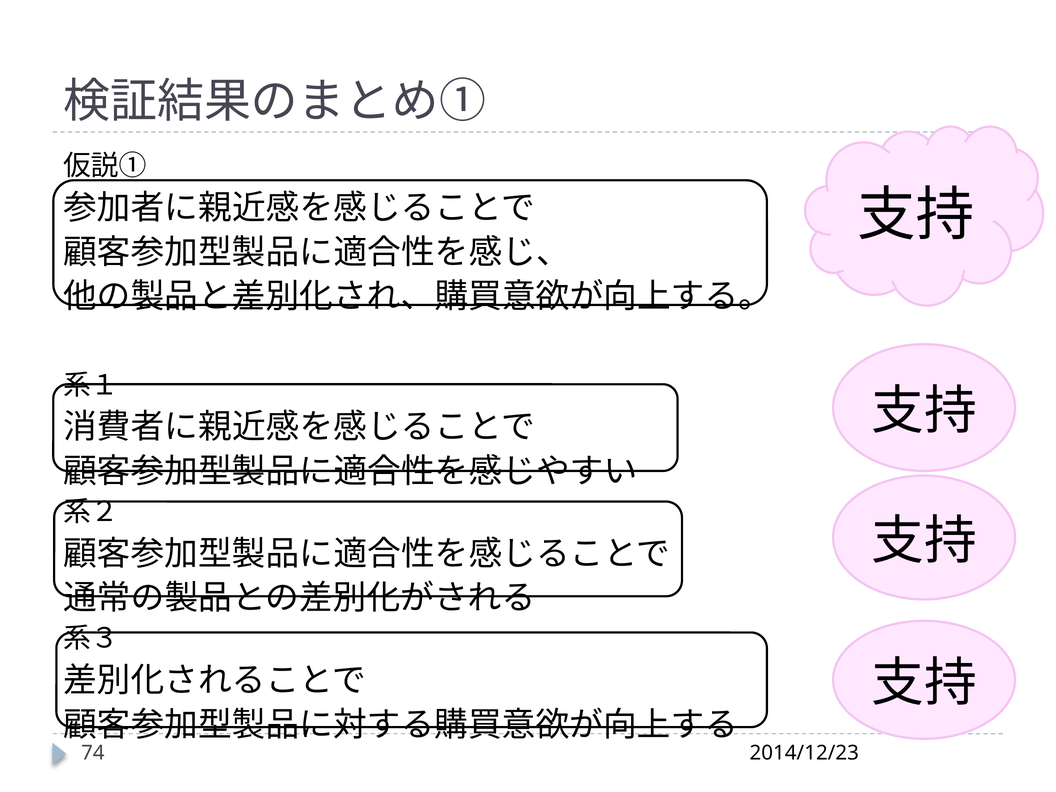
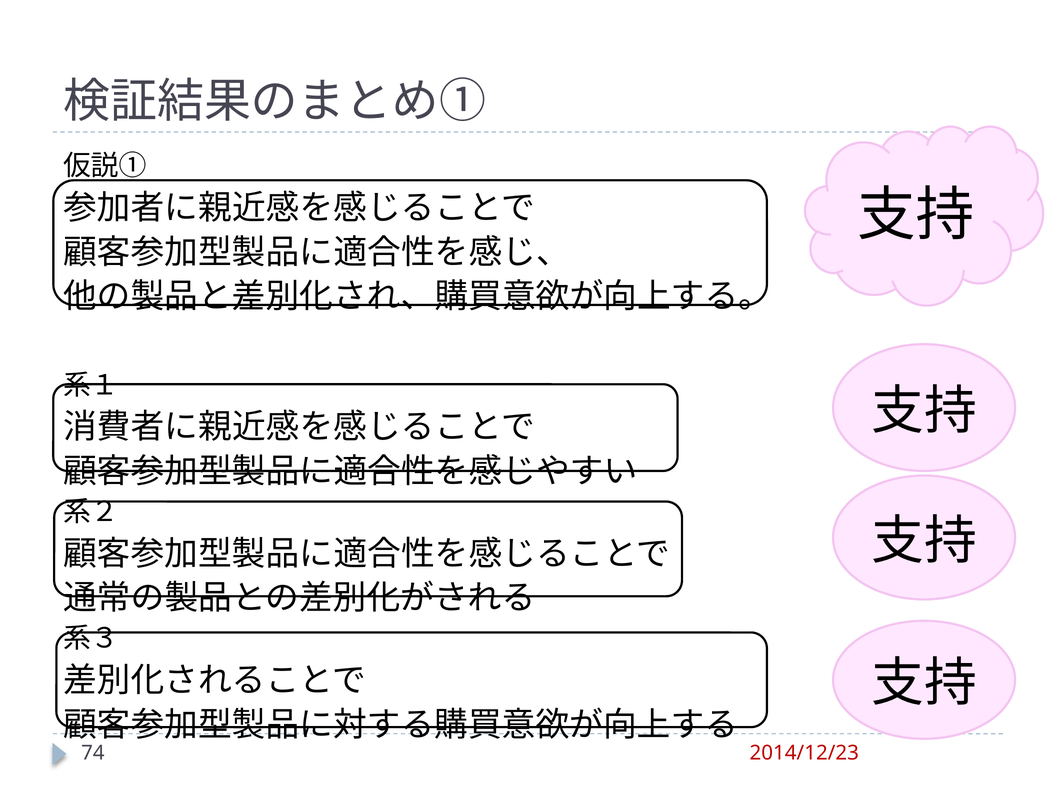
2014/12/23 colour: black -> red (804, 753)
